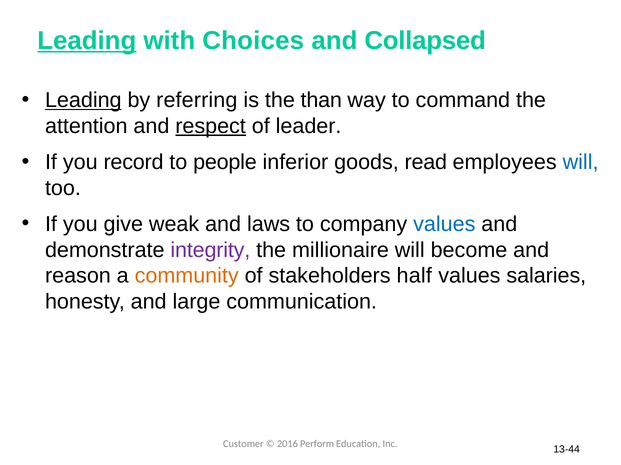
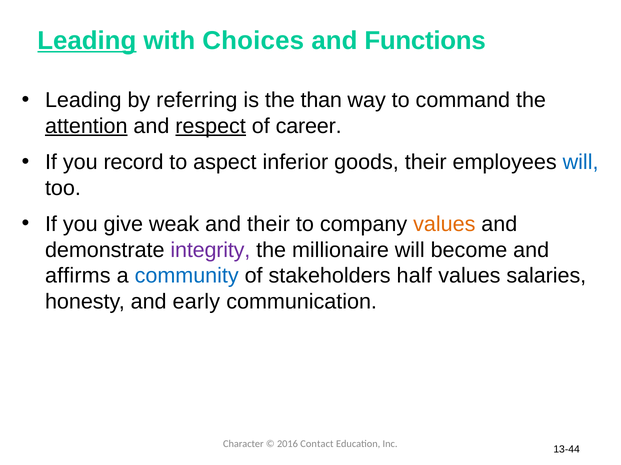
Collapsed: Collapsed -> Functions (425, 41)
Leading underline: present -> none (83, 100)
attention underline: none -> present (86, 126)
leader: leader -> career (309, 126)
people: people -> aspect (225, 162)
goods read: read -> their (426, 162)
and laws: laws -> their (268, 224)
values colour: blue -> orange (444, 224)
reason: reason -> affirms (78, 276)
community colour: orange -> blue (187, 276)
large: large -> early (196, 302)
Customer: Customer -> Character (243, 445)
Perform: Perform -> Contact (317, 445)
